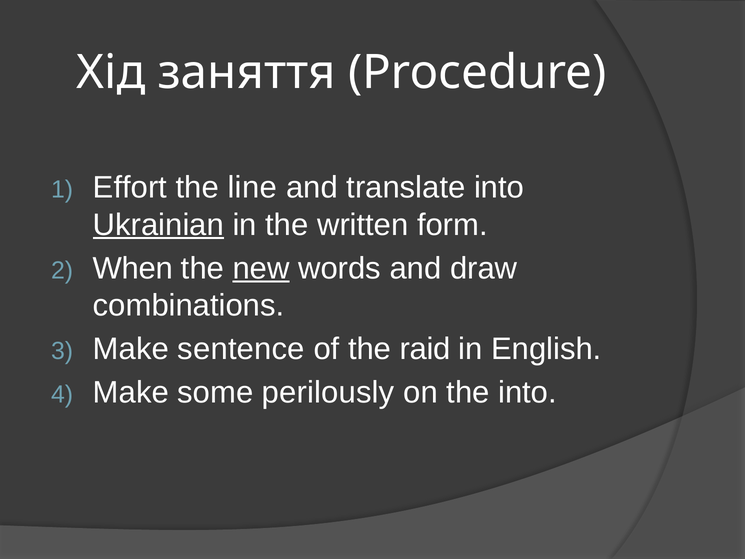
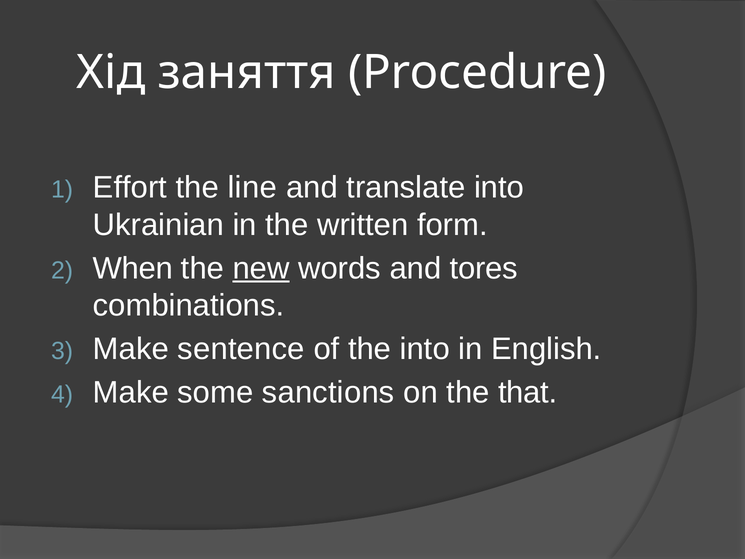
Ukrainian underline: present -> none (158, 225)
draw: draw -> tores (484, 268)
the raid: raid -> into (425, 349)
perilously: perilously -> sanctions (328, 392)
the into: into -> that (528, 392)
